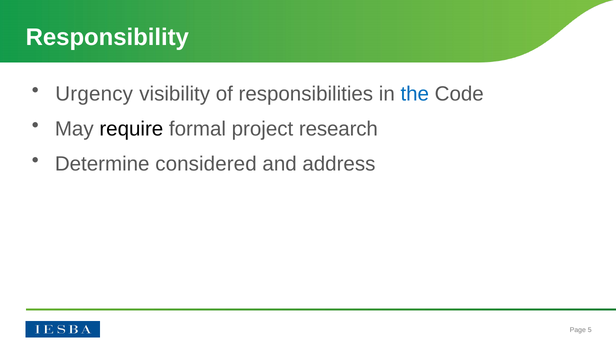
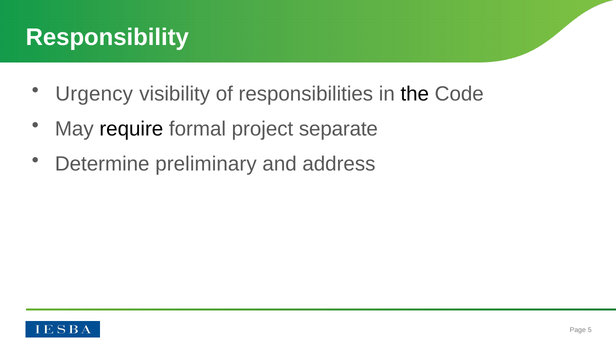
the colour: blue -> black (415, 94)
research: research -> separate (338, 129)
considered: considered -> preliminary (206, 164)
